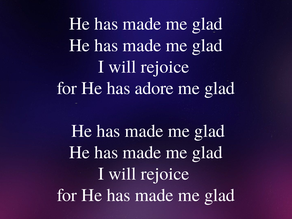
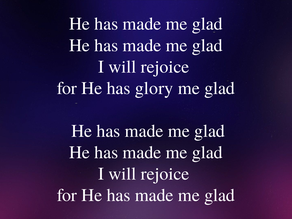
adore: adore -> glory (154, 88)
